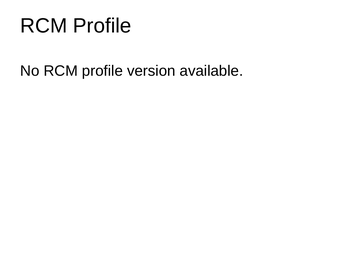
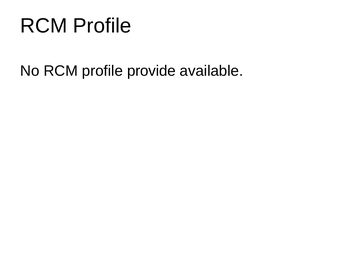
version: version -> provide (151, 71)
